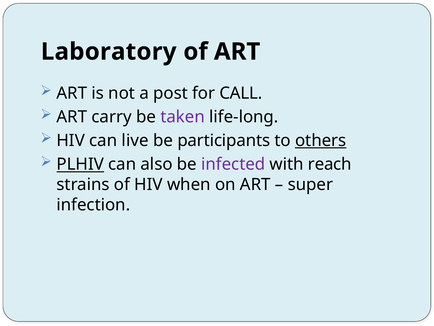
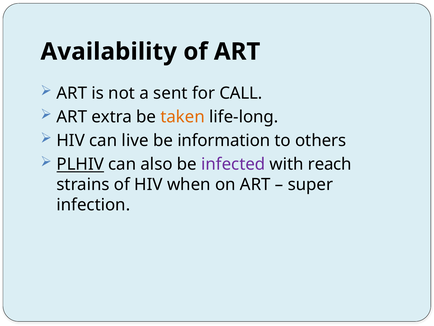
Laboratory: Laboratory -> Availability (109, 52)
post: post -> sent (170, 93)
carry: carry -> extra (112, 117)
taken colour: purple -> orange (183, 117)
participants: participants -> information (224, 140)
others underline: present -> none (321, 140)
